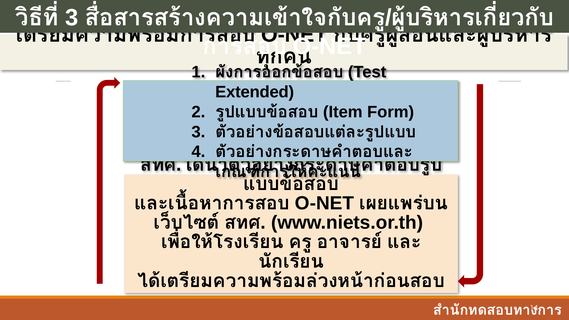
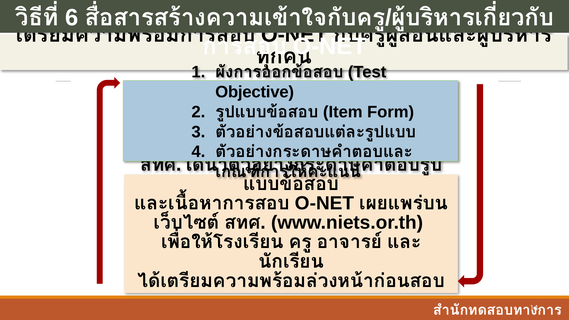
3: 3 -> 6 (72, 18)
Extended: Extended -> Objective (255, 92)
